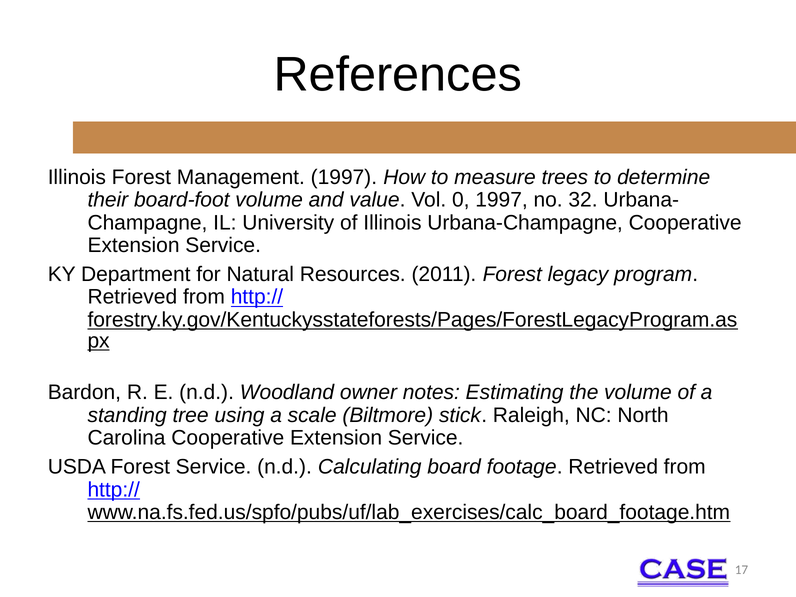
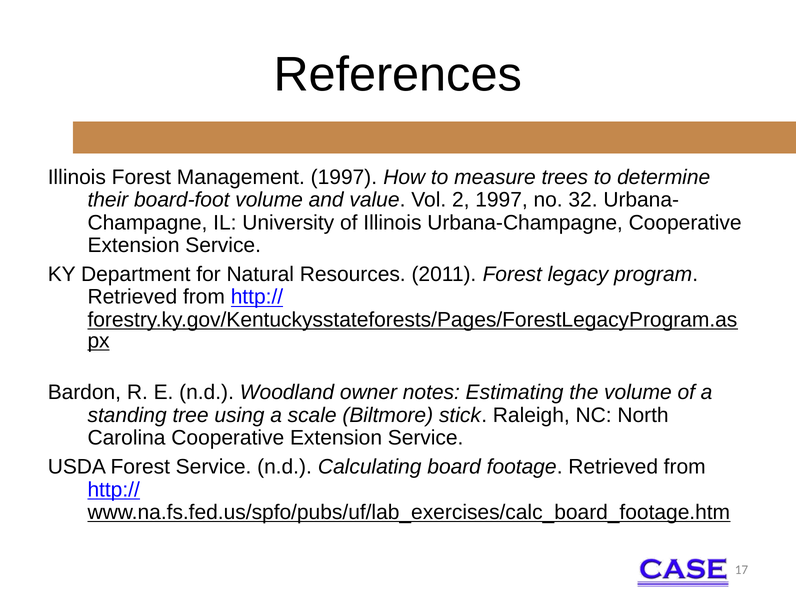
0: 0 -> 2 (461, 200)
